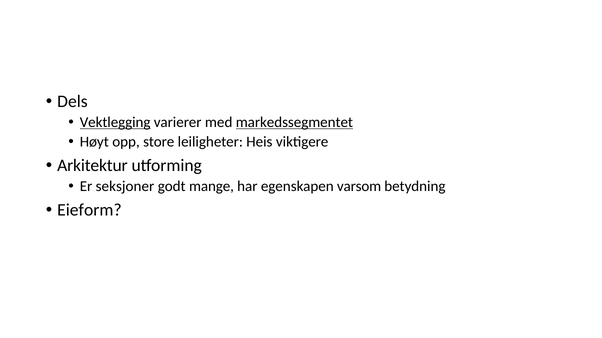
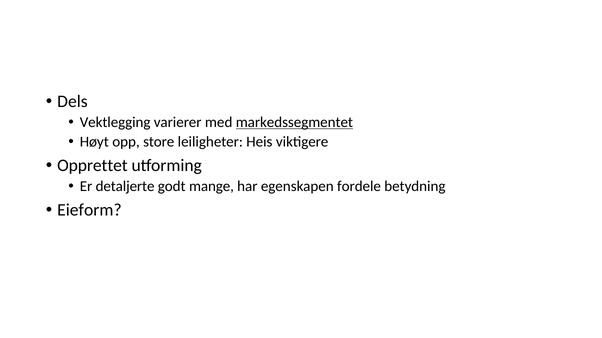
Vektlegging underline: present -> none (115, 123)
Arkitektur: Arkitektur -> Opprettet (92, 166)
seksjoner: seksjoner -> detaljerte (125, 187)
varsom: varsom -> fordele (359, 187)
